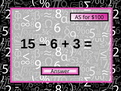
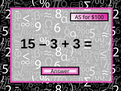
6: 6 -> 3 (54, 44)
